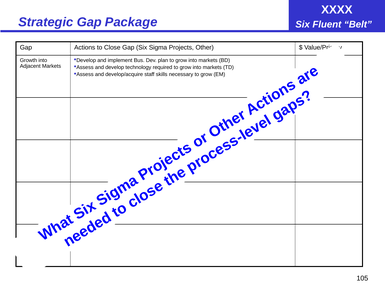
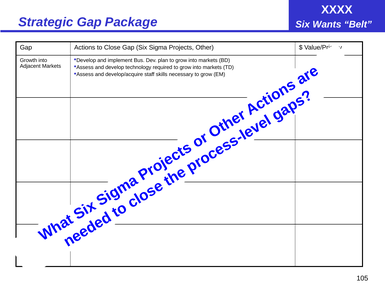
Fluent: Fluent -> Wants (327, 24)
